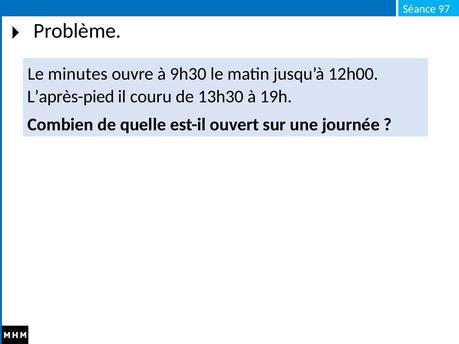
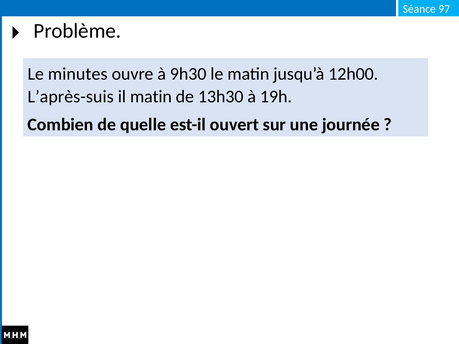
L’après-pied: L’après-pied -> L’après-suis (71, 97)
il couru: couru -> matin (151, 97)
